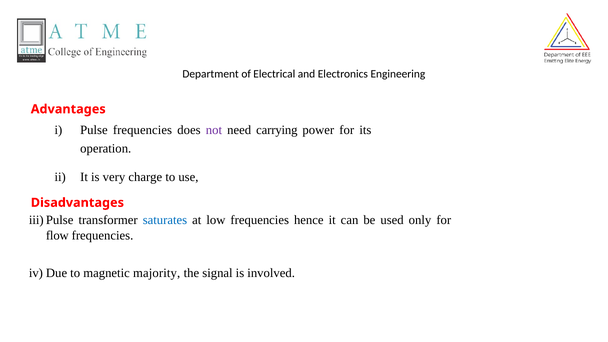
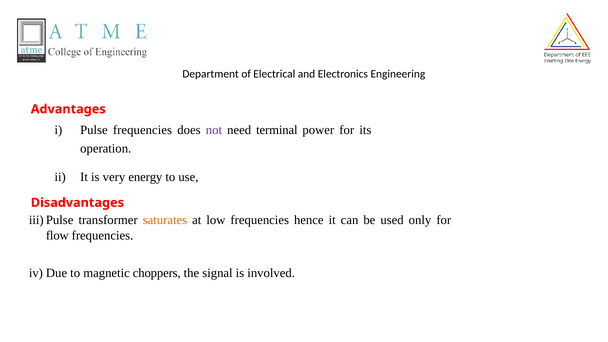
carrying: carrying -> terminal (277, 130)
charge: charge -> energy (145, 177)
saturates colour: blue -> orange (165, 220)
majority: majority -> choppers (157, 273)
